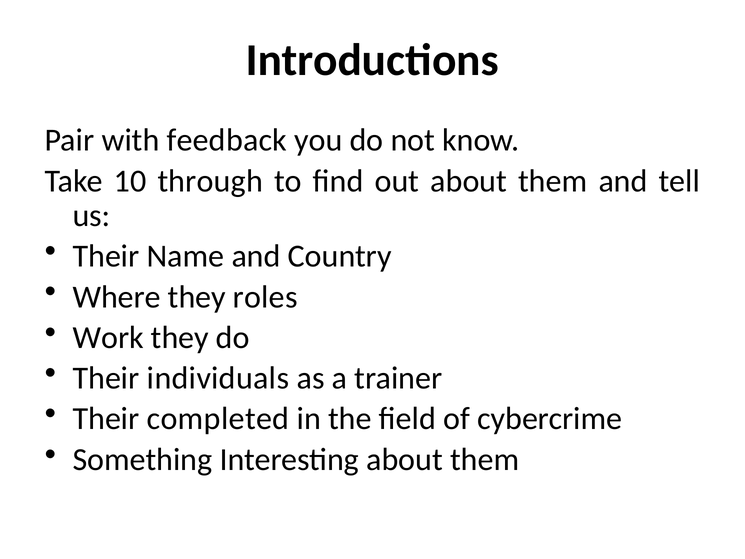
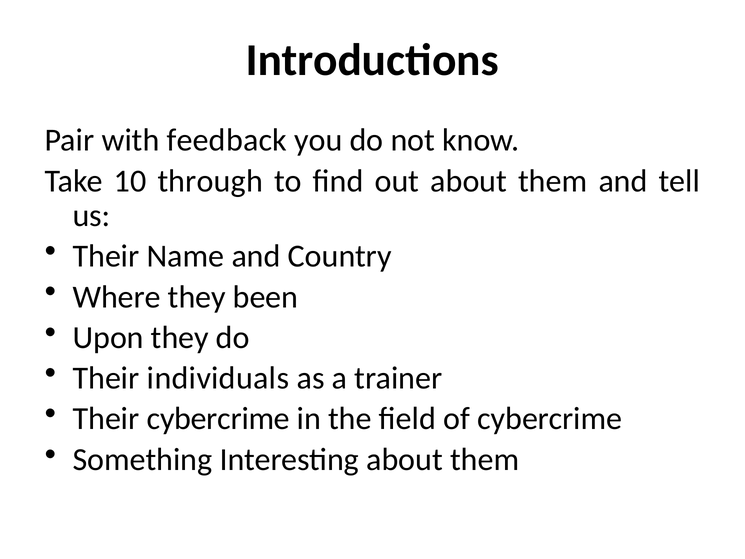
roles: roles -> been (265, 297)
Work: Work -> Upon (108, 337)
Their completed: completed -> cybercrime (218, 419)
